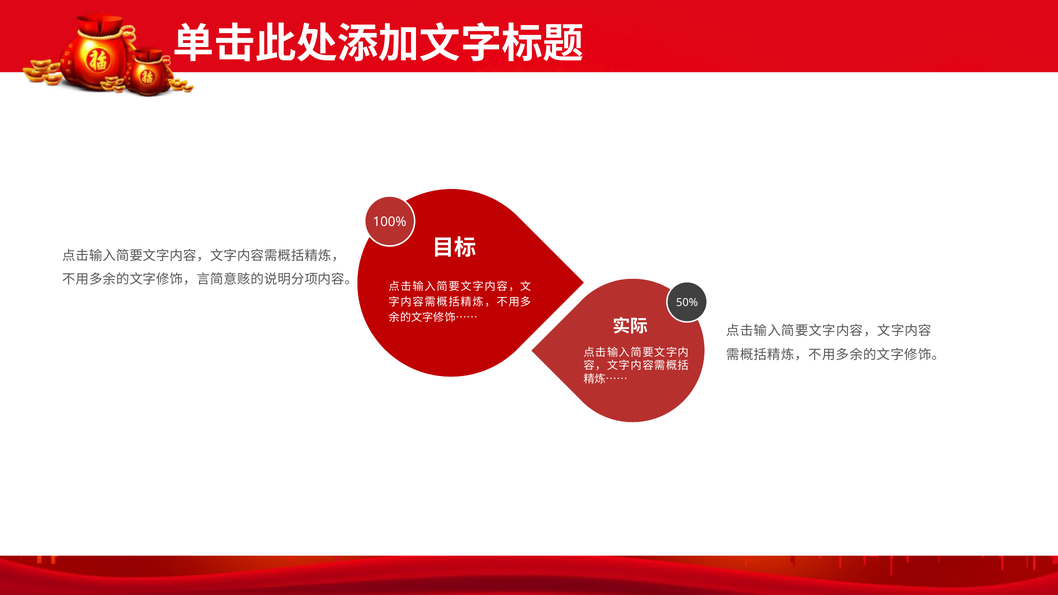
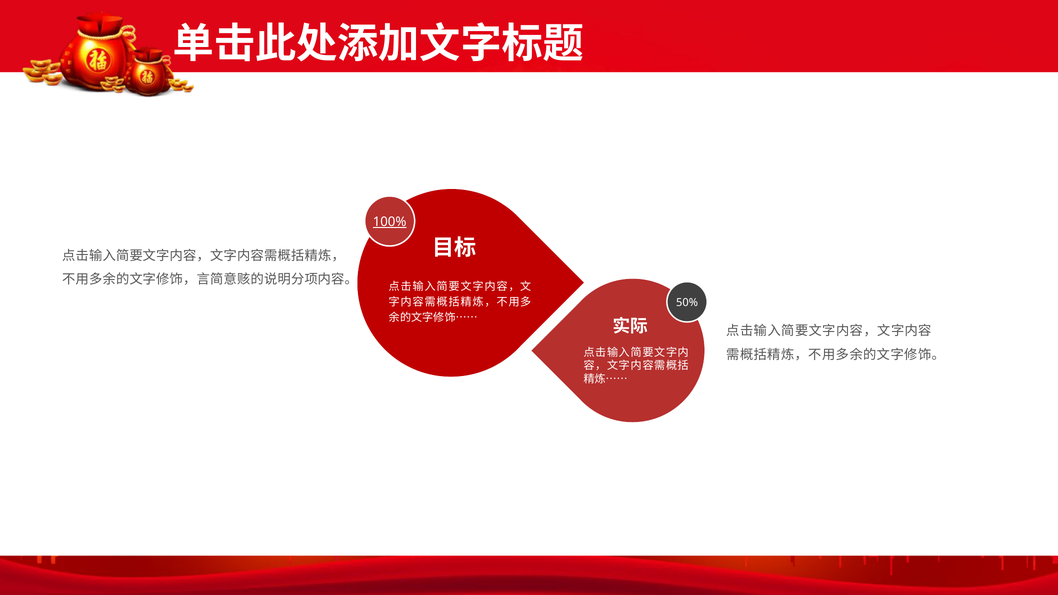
100% underline: none -> present (390, 222)
